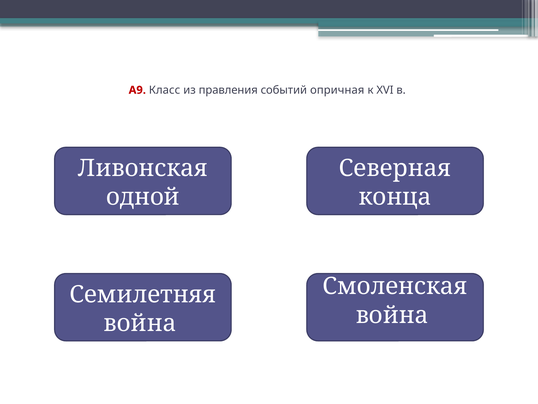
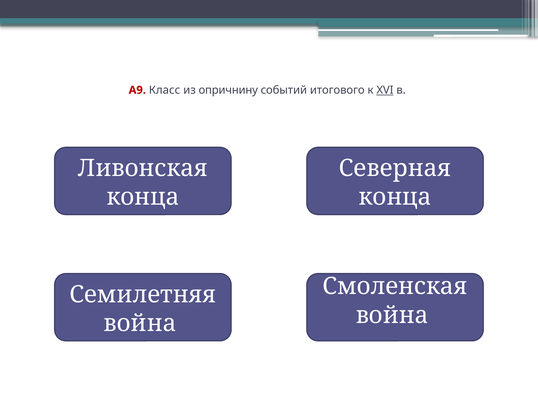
правления: правления -> опричнину (228, 90)
опричная: опричная -> итогового (337, 90)
XVI underline: none -> present (385, 90)
одной: одной -> конца (143, 197)
